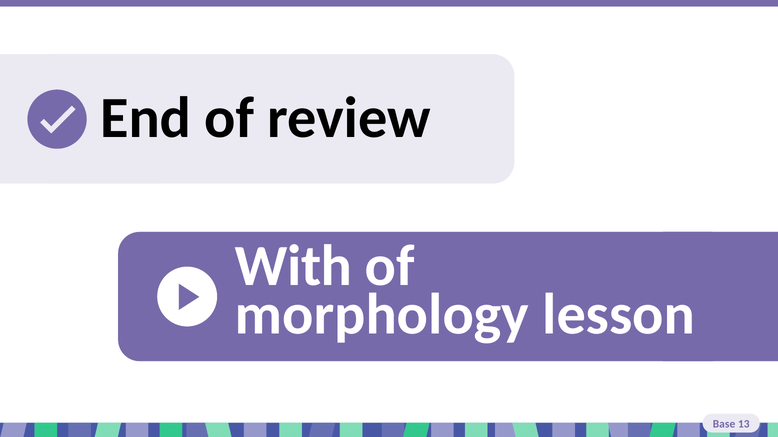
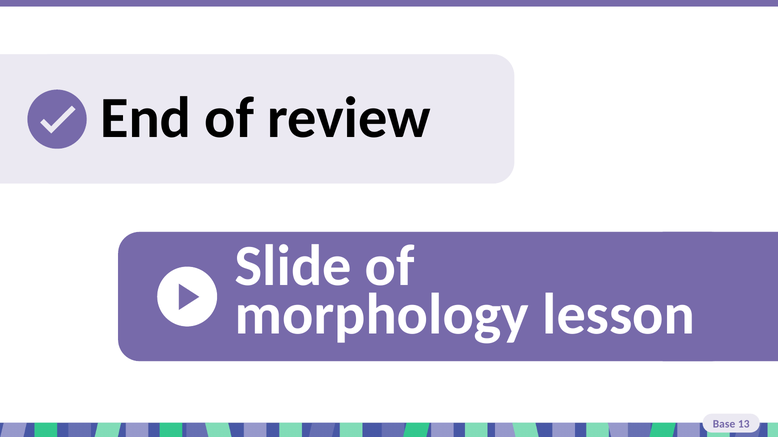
With: With -> Slide (293, 266)
